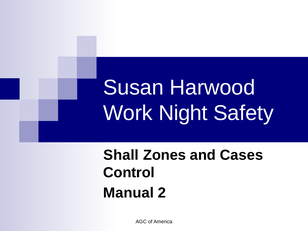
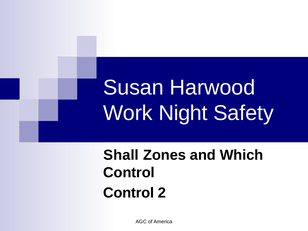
Cases: Cases -> Which (242, 155)
Manual: Manual -> Control (129, 193)
